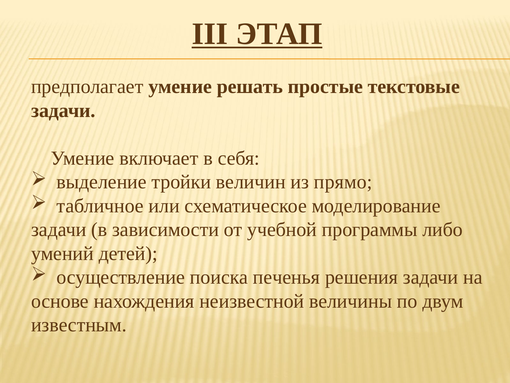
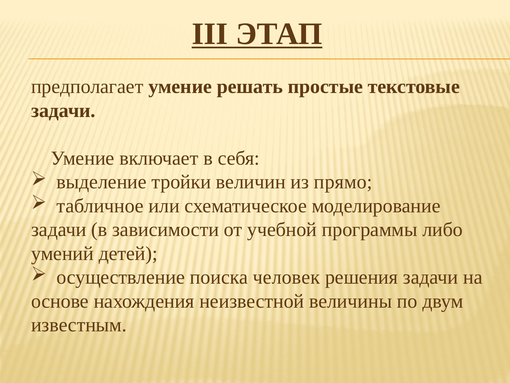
печенья: печенья -> человек (286, 277)
